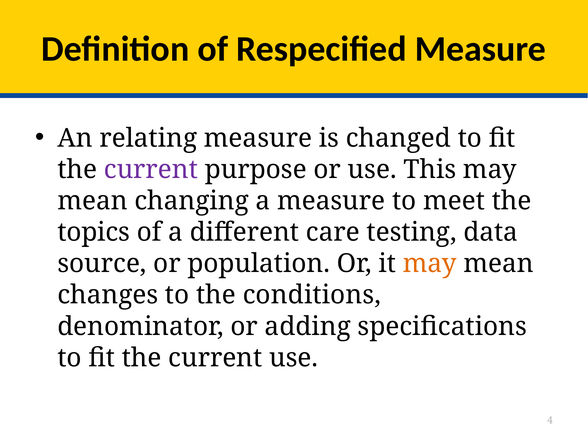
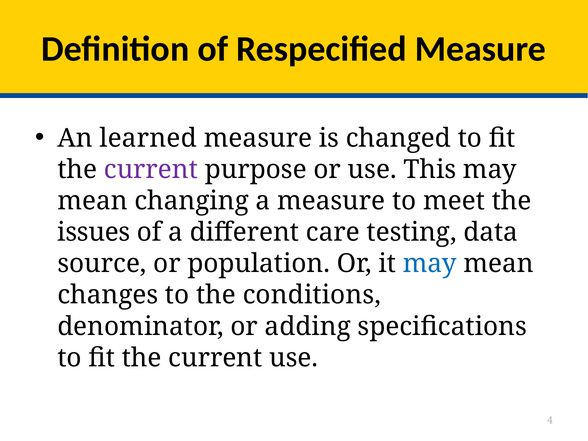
relating: relating -> learned (148, 138)
topics: topics -> issues (94, 232)
may colour: orange -> blue (430, 264)
